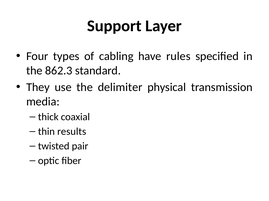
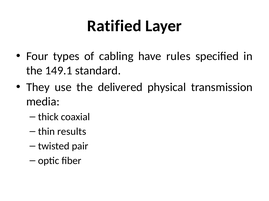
Support: Support -> Ratified (114, 26)
862.3: 862.3 -> 149.1 (59, 71)
delimiter: delimiter -> delivered (120, 88)
